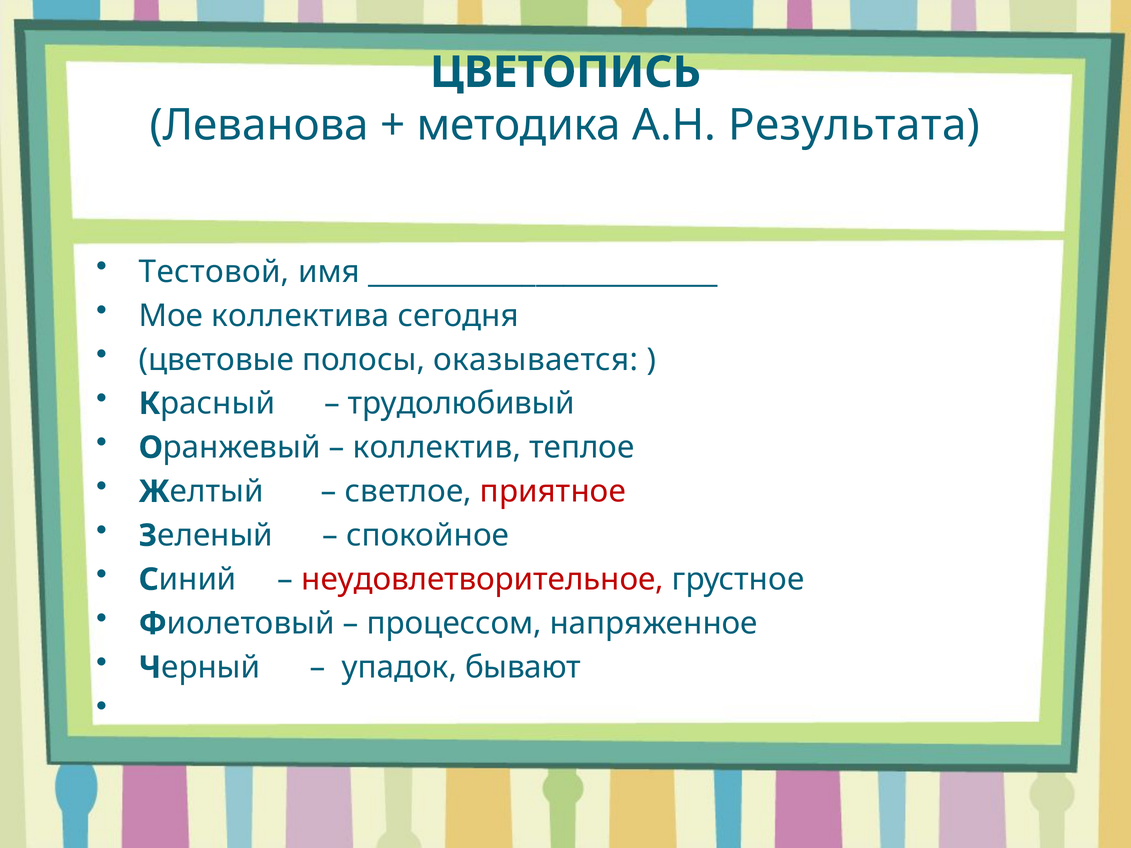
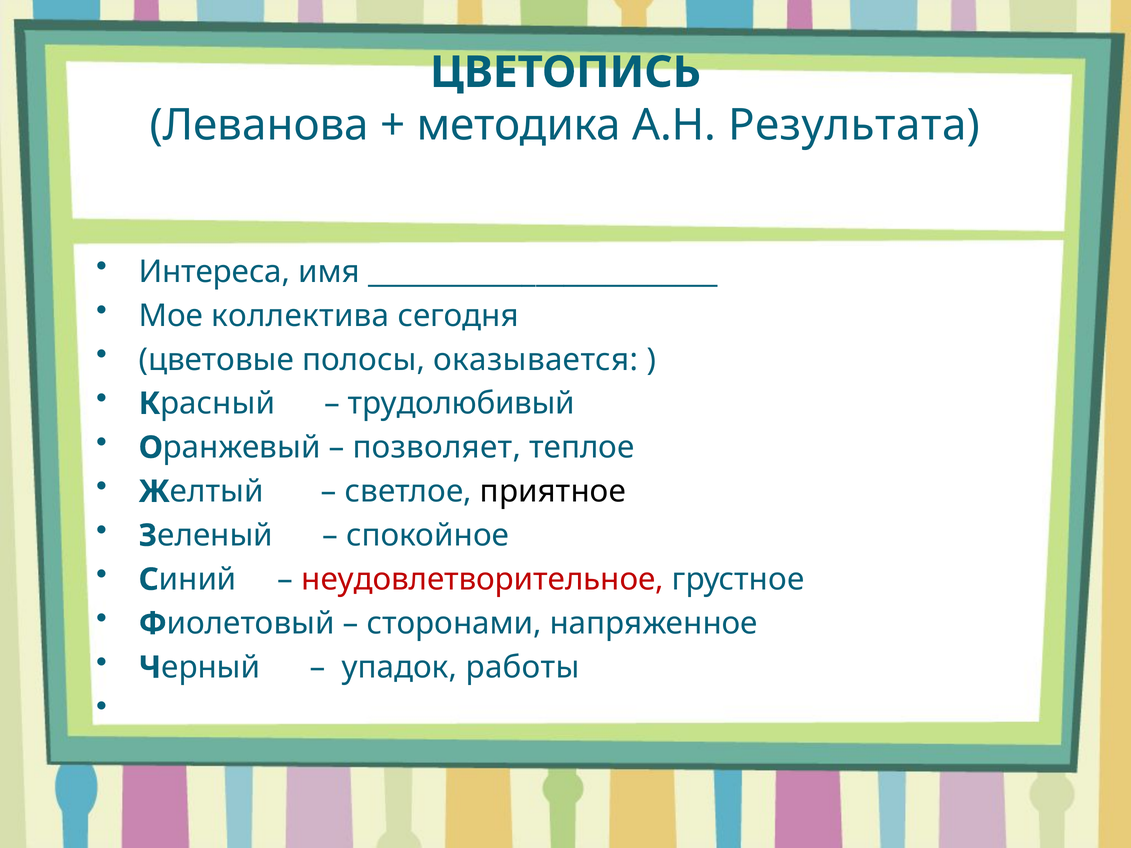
Тестовой: Тестовой -> Интереса (214, 272)
коллектив: коллектив -> позволяет (437, 448)
приятное colour: red -> black (553, 492)
процессом: процессом -> сторонами (454, 624)
бывают: бывают -> работы (523, 668)
